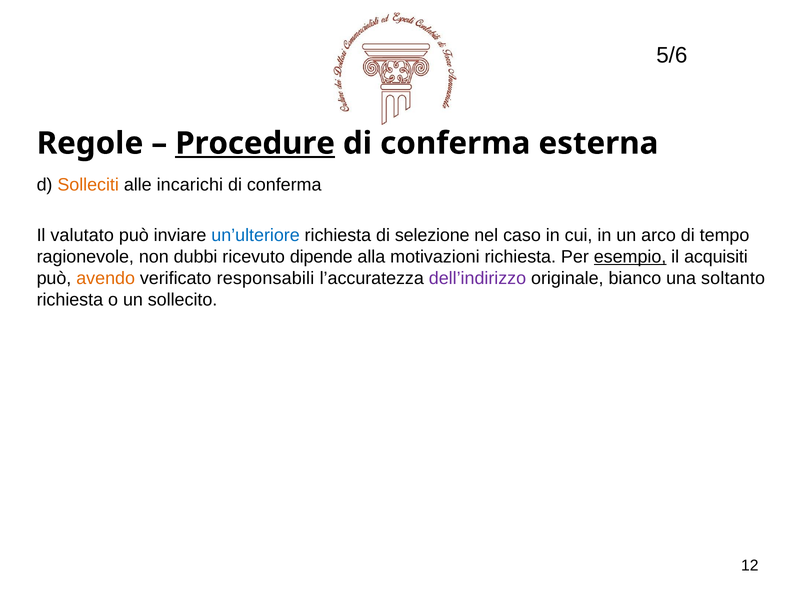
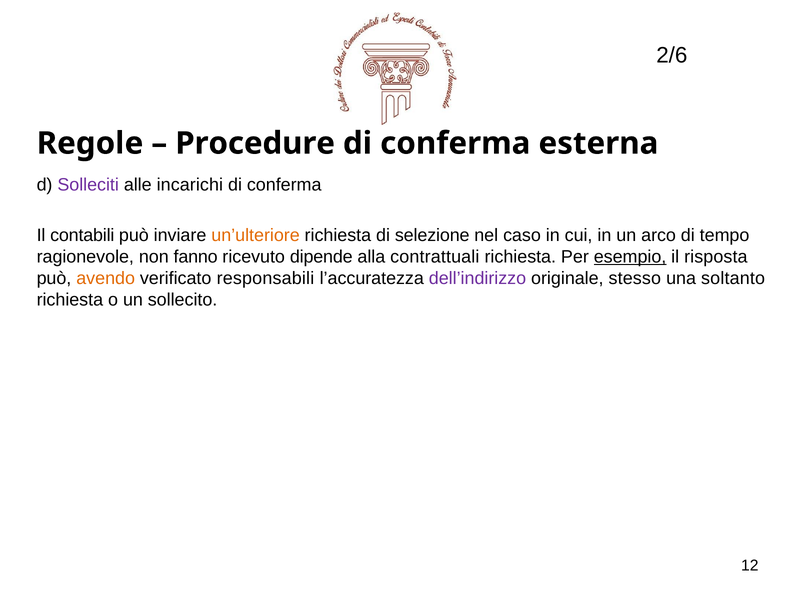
5/6: 5/6 -> 2/6 (672, 55)
Procedure underline: present -> none (255, 143)
Solleciti colour: orange -> purple (88, 185)
valutato: valutato -> contabili (82, 235)
un’ulteriore colour: blue -> orange (256, 235)
dubbi: dubbi -> fanno (196, 257)
motivazioni: motivazioni -> contrattuali (435, 257)
acquisiti: acquisiti -> risposta (716, 257)
bianco: bianco -> stesso (635, 278)
